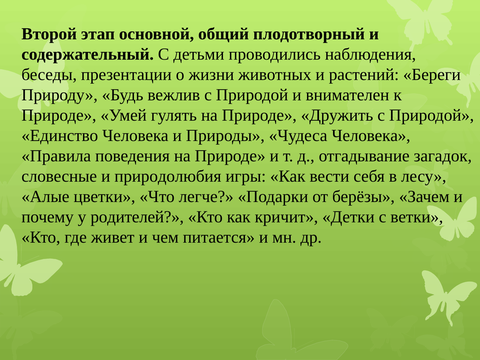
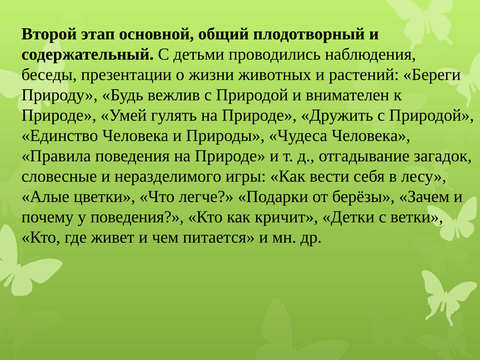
природолюбия: природолюбия -> неразделимого (168, 176)
у родителей: родителей -> поведения (137, 217)
